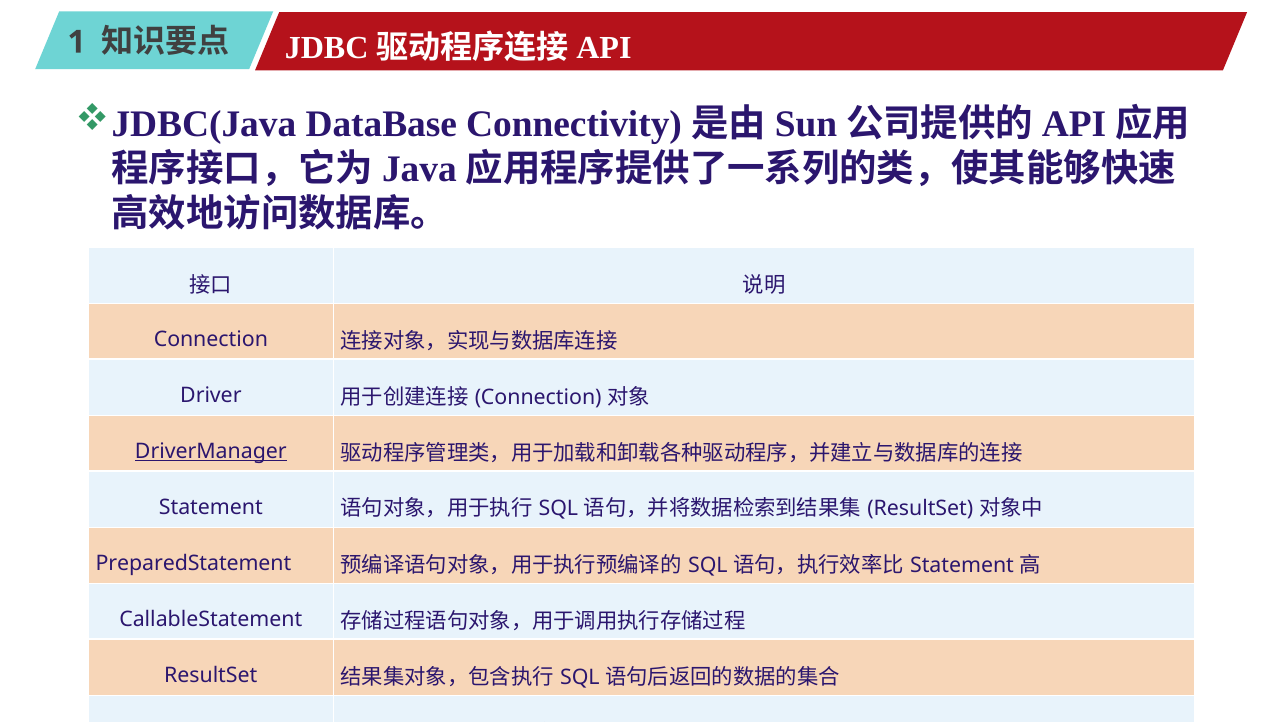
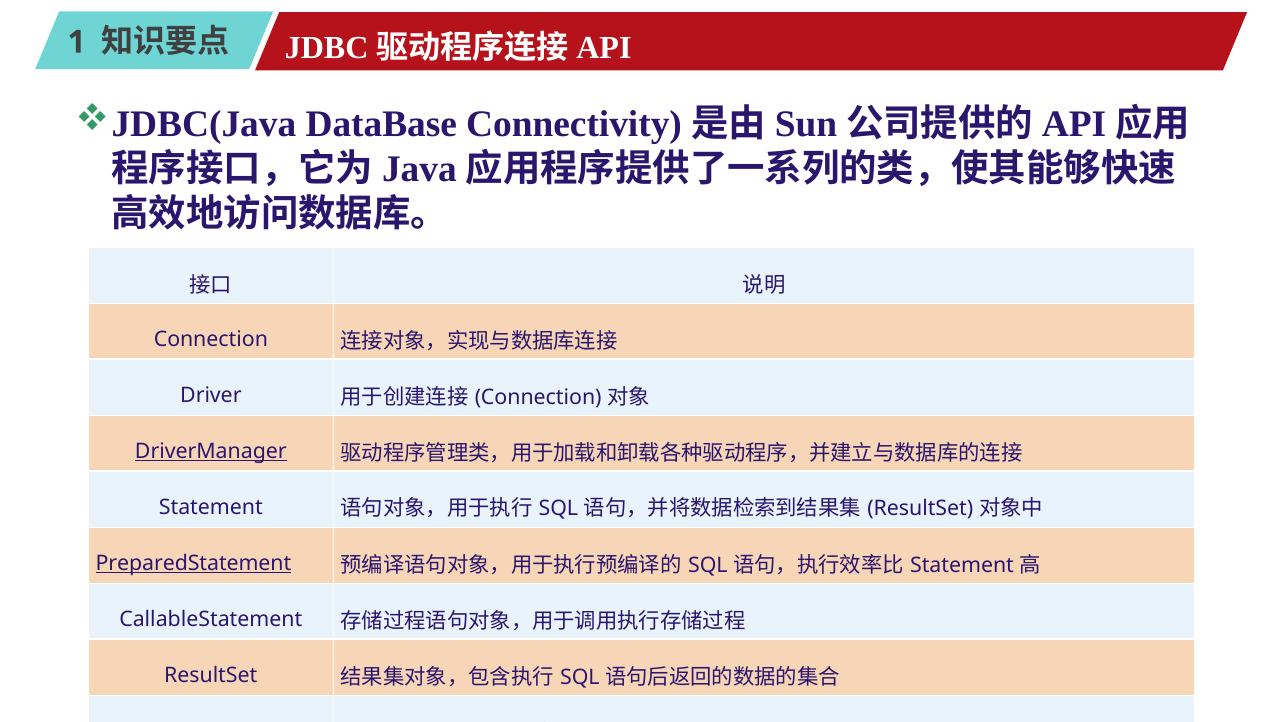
PreparedStatement underline: none -> present (193, 563)
